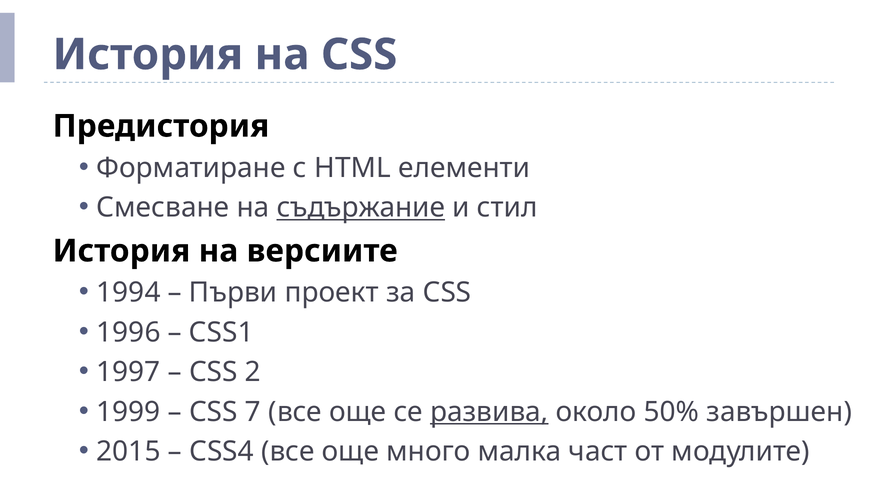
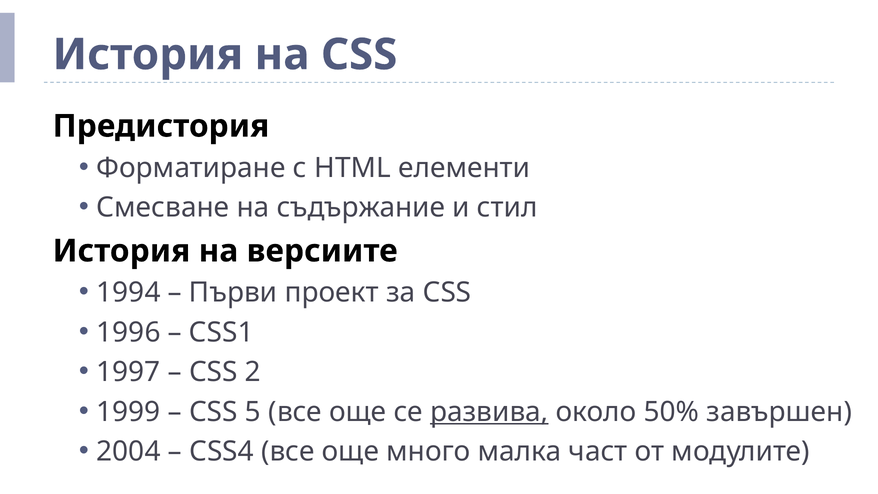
съдържание underline: present -> none (361, 208)
7: 7 -> 5 (253, 412)
2015: 2015 -> 2004 (128, 451)
